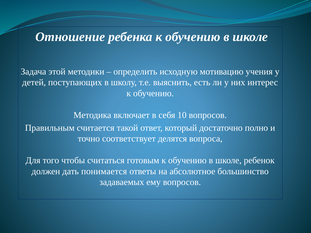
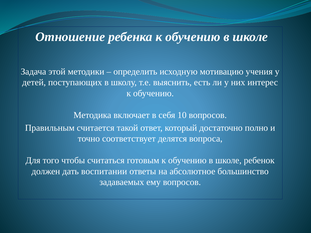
понимается: понимается -> воспитании (104, 172)
